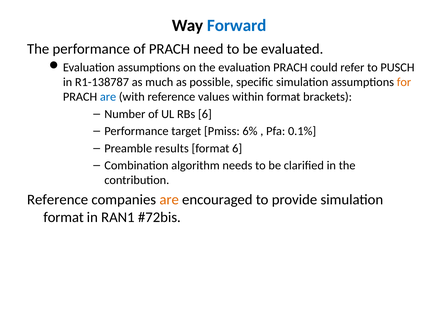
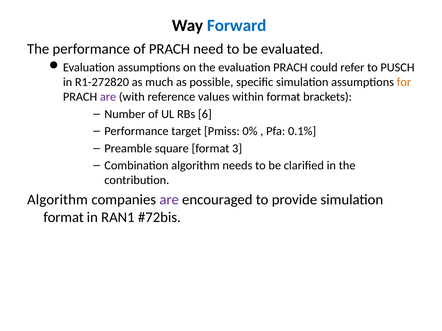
R1-138787: R1-138787 -> R1-272820 (102, 82)
are colour: blue -> purple (108, 97)
6%: 6% -> 0% (250, 131)
results: results -> square (172, 149)
format 6: 6 -> 3 (237, 149)
Reference: Reference -> Algorithm (57, 200)
are colour: orange -> purple (169, 200)
